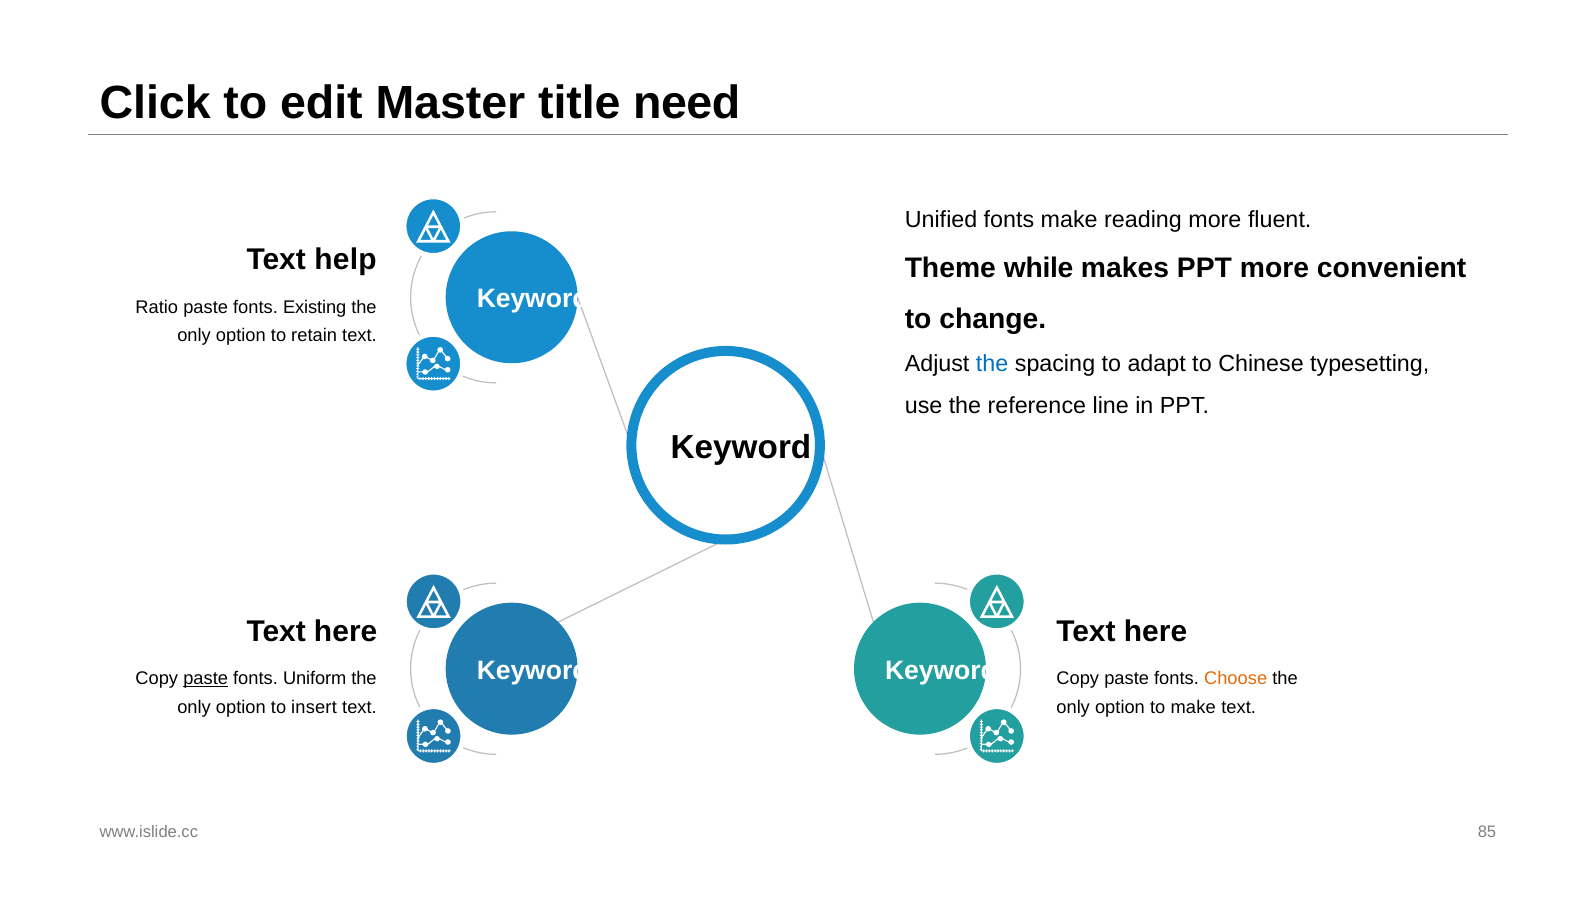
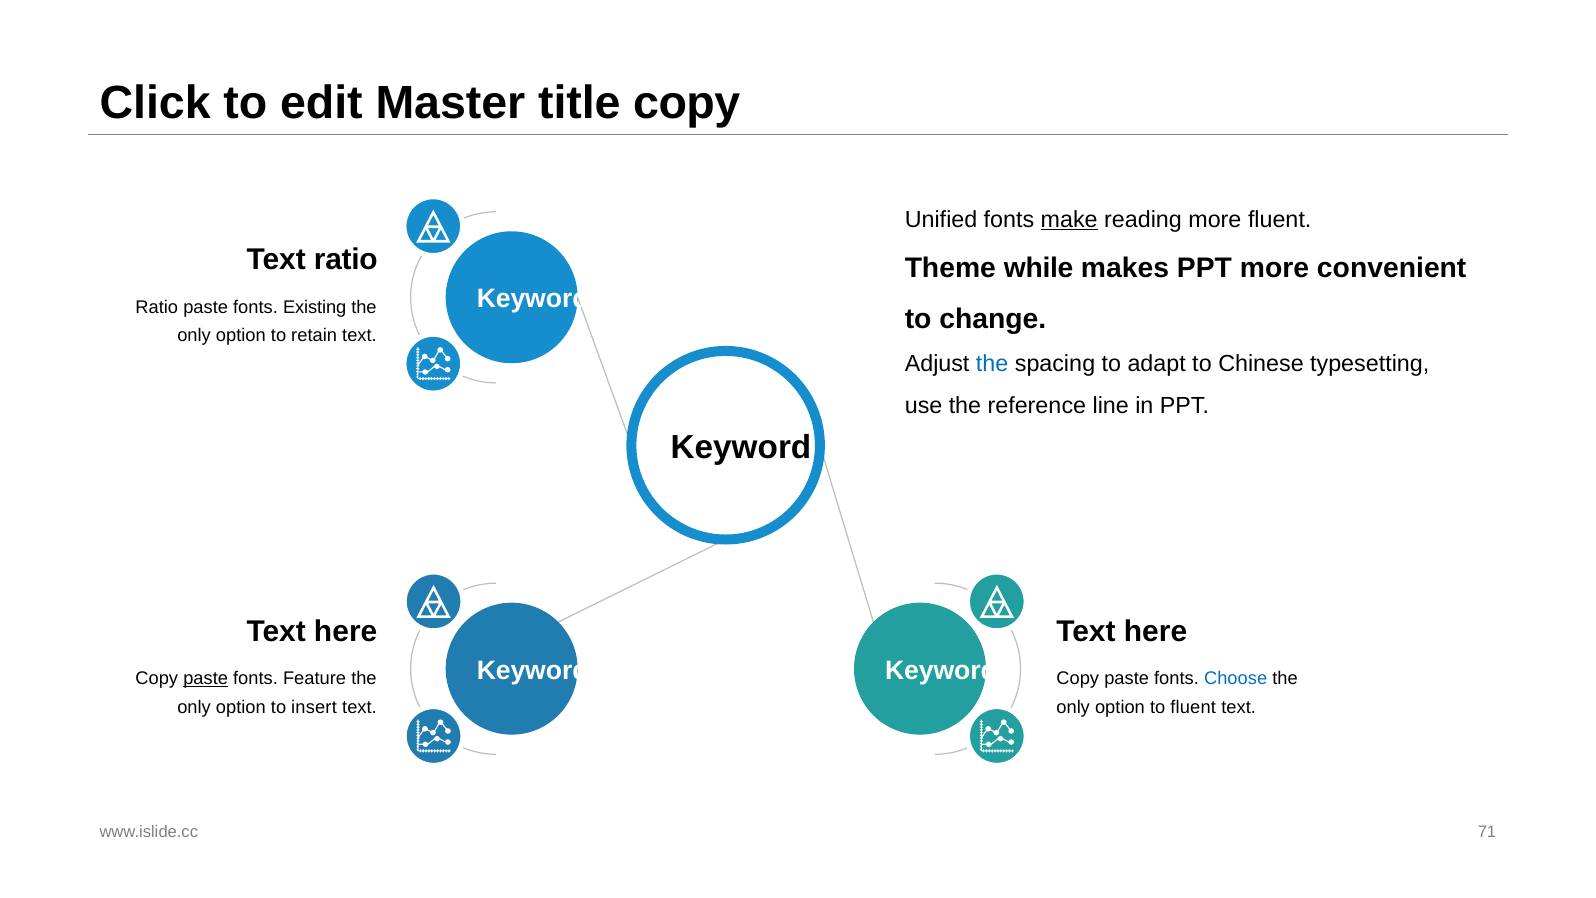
title need: need -> copy (687, 103)
make underline: none -> present (1069, 220)
Text help: help -> ratio (346, 260)
Choose colour: orange -> blue (1236, 678)
Uniform: Uniform -> Feature (315, 678)
to make: make -> fluent (1193, 707)
85: 85 -> 71 (1487, 832)
